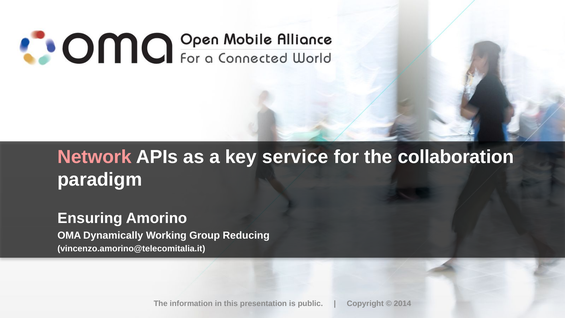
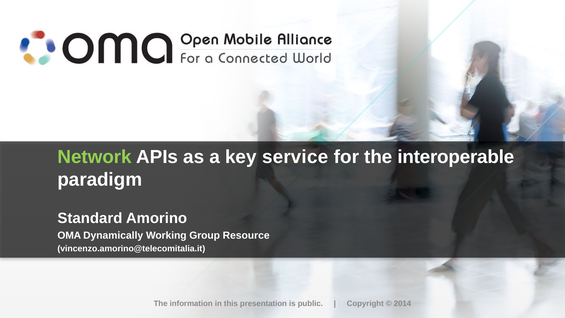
Network colour: pink -> light green (95, 157)
collaboration: collaboration -> interoperable (456, 157)
Ensuring: Ensuring -> Standard (90, 218)
Reducing: Reducing -> Resource (246, 235)
